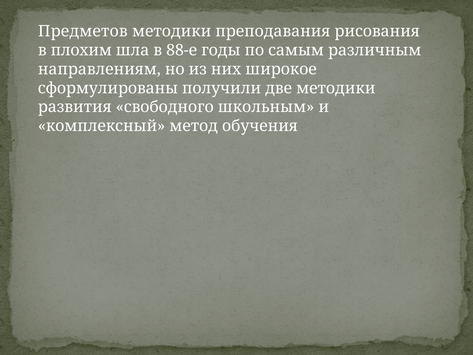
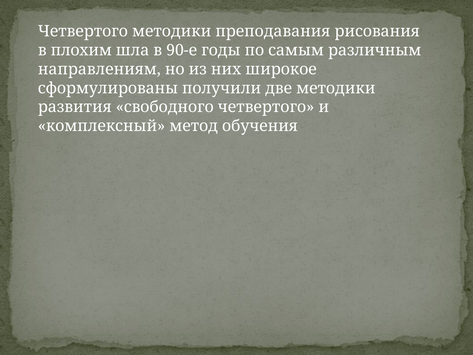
Предметов: Предметов -> Четвертого (83, 31)
88-е: 88-е -> 90-е (182, 50)
свободного школьным: школьным -> четвертого (266, 107)
